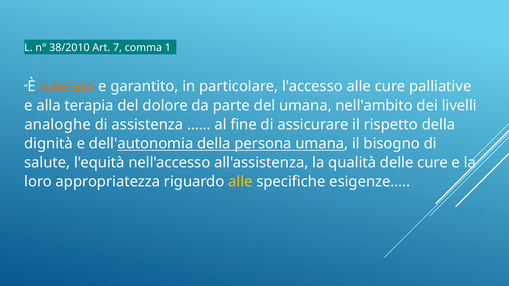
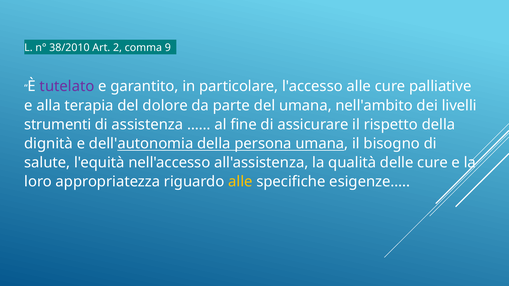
7: 7 -> 2 (117, 48)
1: 1 -> 9 (168, 48)
tutelato colour: orange -> purple (67, 87)
analoghe: analoghe -> strumenti (58, 125)
